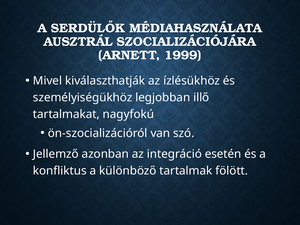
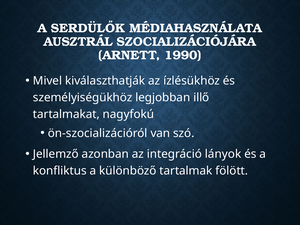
1999: 1999 -> 1990 (183, 55)
esetén: esetén -> lányok (223, 154)
